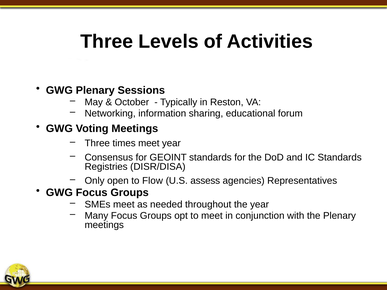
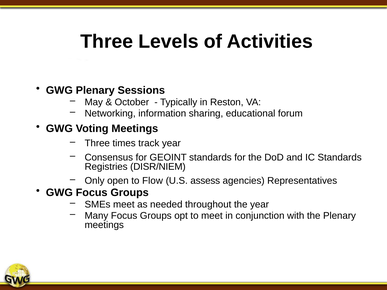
times meet: meet -> track (149, 143)
DISR/DISA: DISR/DISA -> DISR/NIEM (158, 167)
